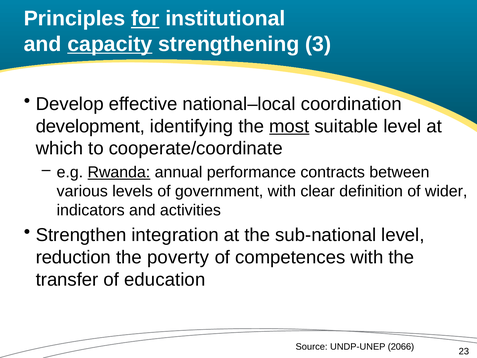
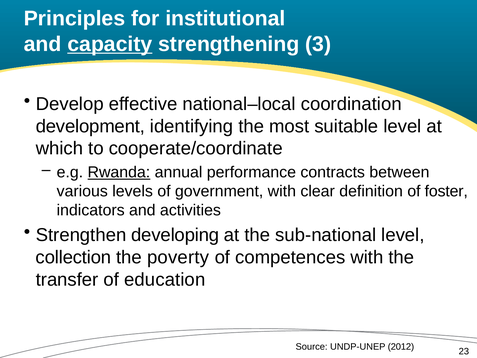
for underline: present -> none (145, 19)
most underline: present -> none (289, 126)
wider: wider -> foster (446, 191)
integration: integration -> developing (175, 235)
reduction: reduction -> collection (73, 257)
2066: 2066 -> 2012 (401, 346)
